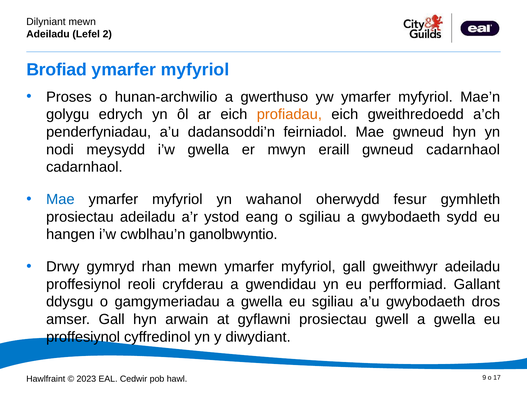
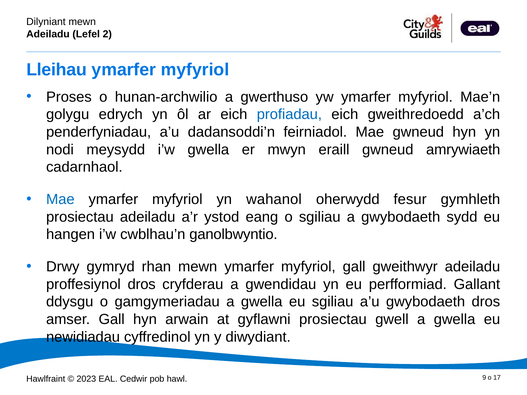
Brofiad: Brofiad -> Lleihau (57, 70)
profiadau colour: orange -> blue (289, 115)
gwneud cadarnhaol: cadarnhaol -> amrywiaeth (463, 150)
proffesiynol reoli: reoli -> dros (142, 284)
proffesiynol: proffesiynol -> newidiadau (83, 337)
